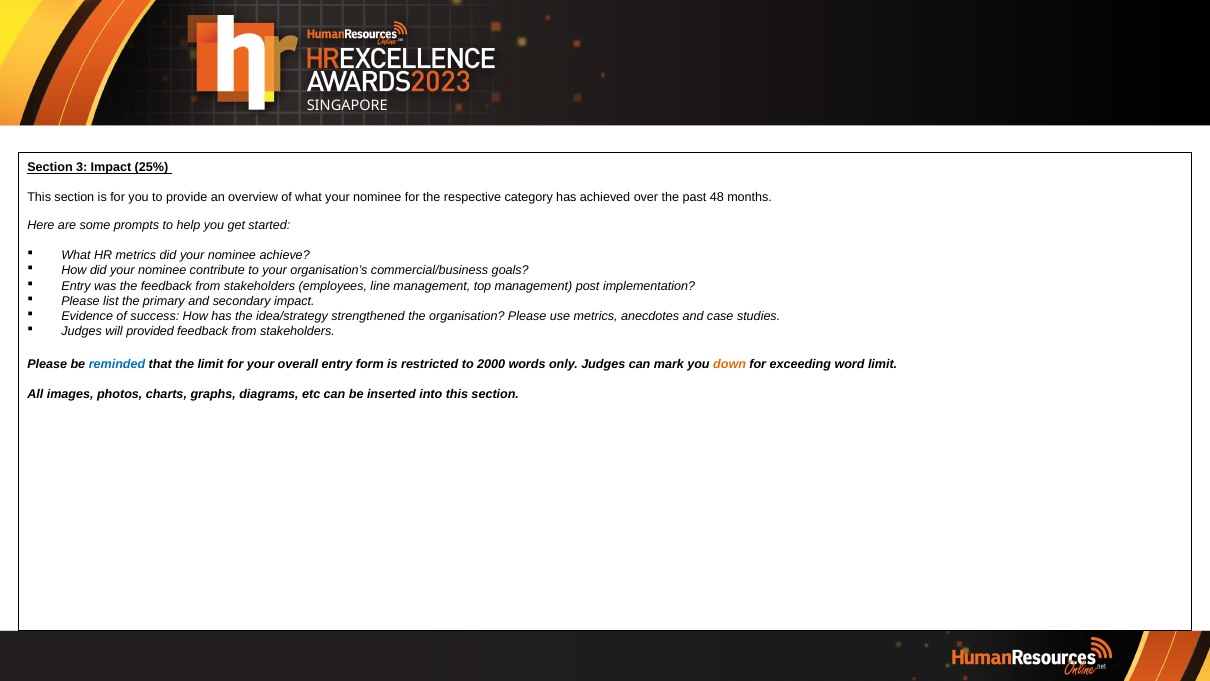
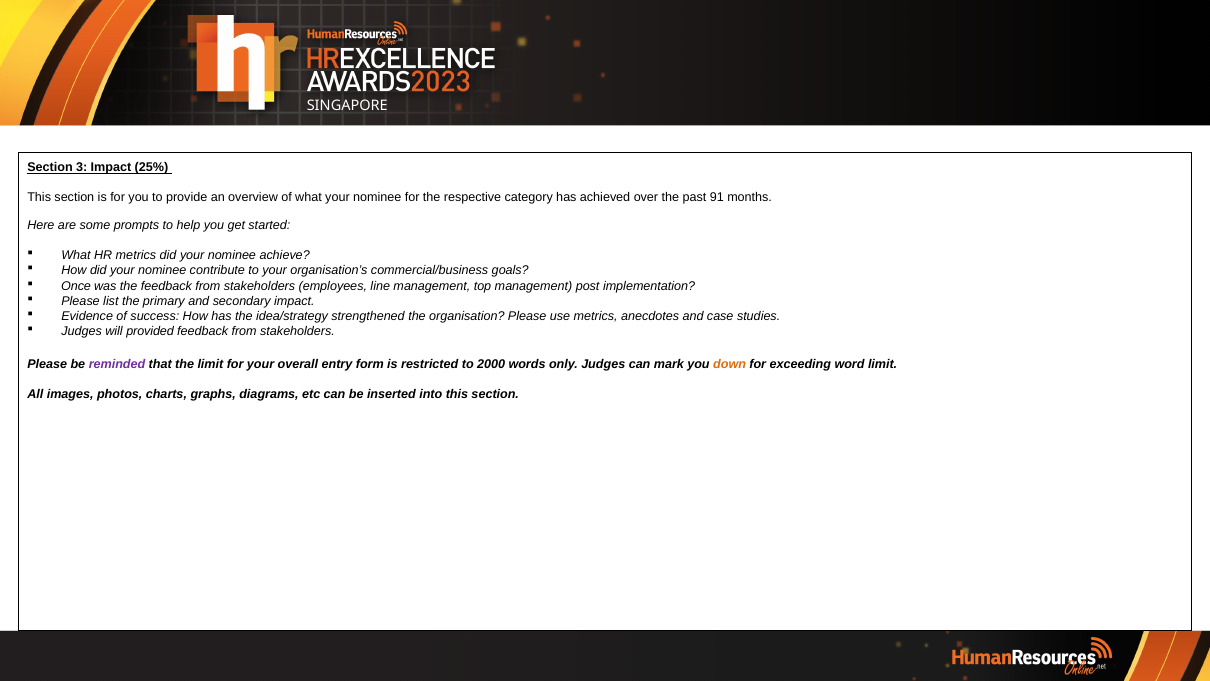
48: 48 -> 91 (717, 197)
Entry: Entry -> Once (76, 286)
reminded colour: blue -> purple (117, 364)
